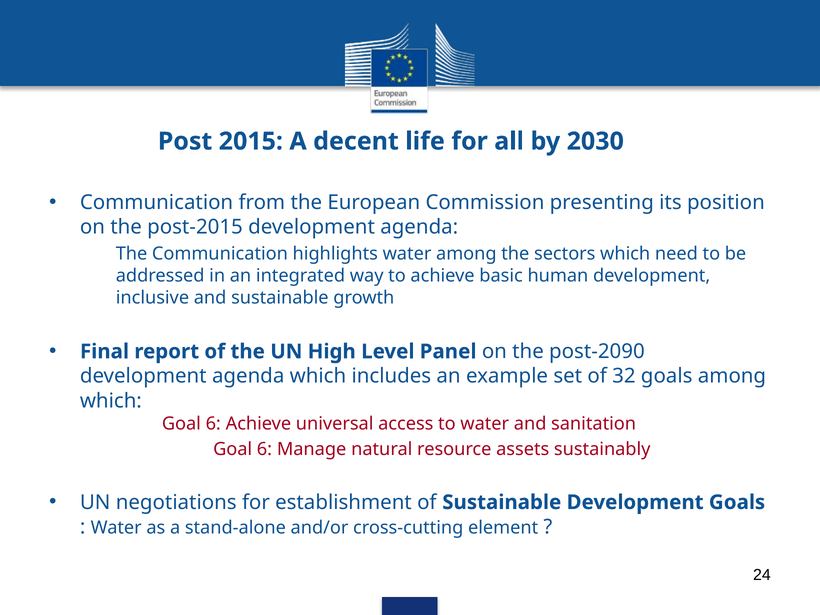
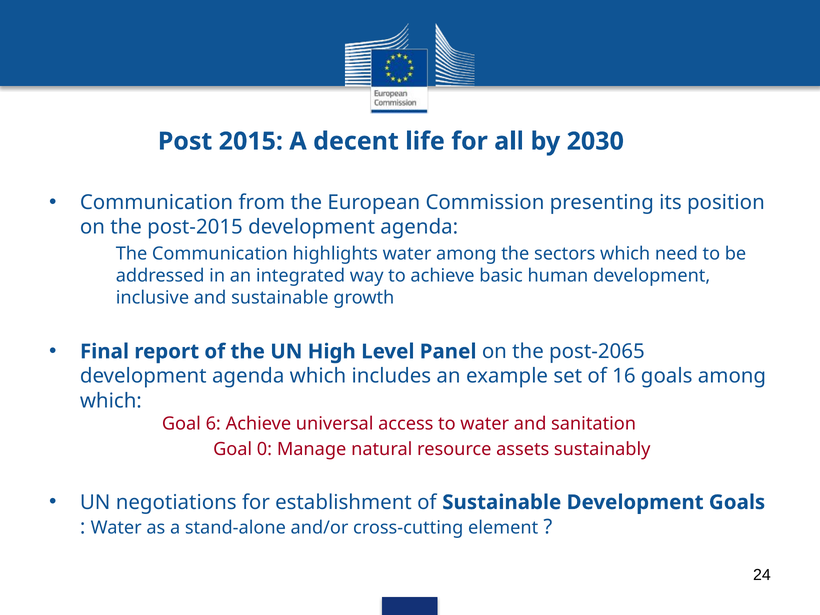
post-2090: post-2090 -> post-2065 (597, 352)
32: 32 -> 16 (624, 376)
6: 6 -> 0 (264, 449)
